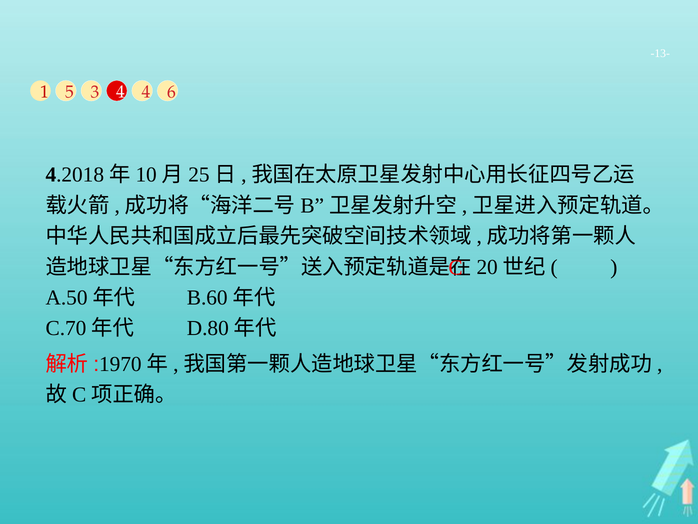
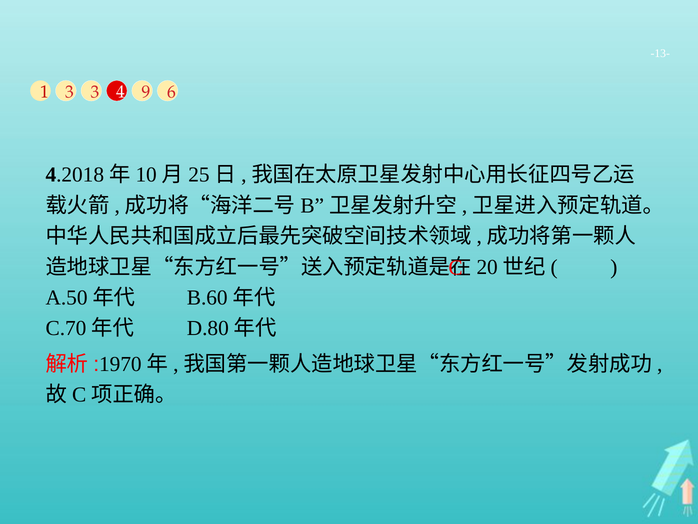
1 5: 5 -> 3 (70, 92)
4 4: 4 -> 9 (146, 92)
